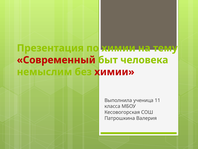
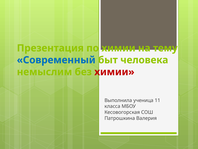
Современный colour: red -> blue (56, 60)
